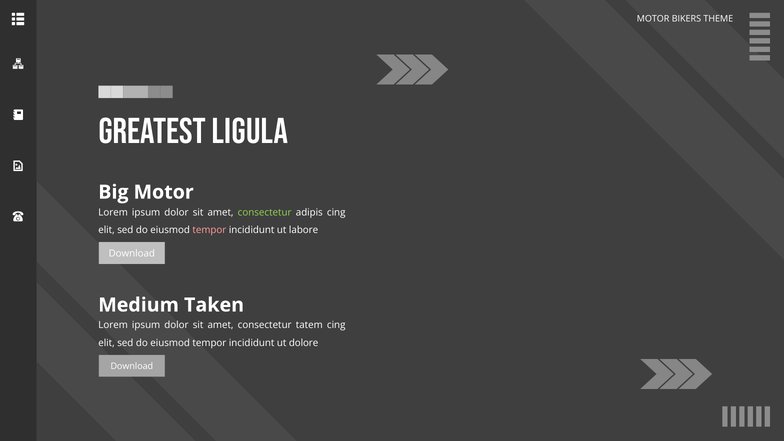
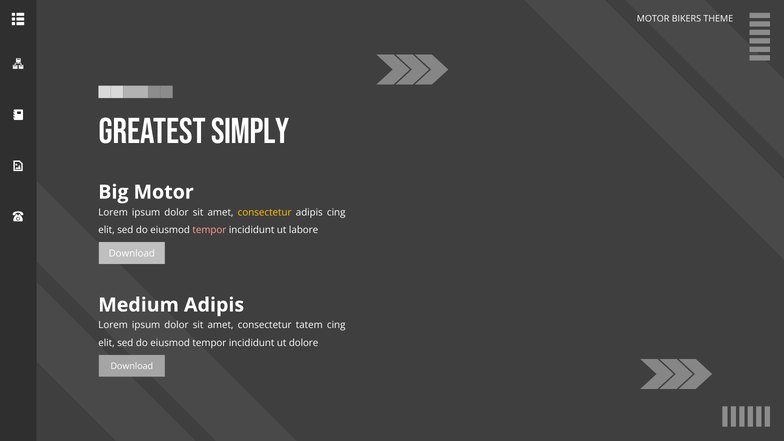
Ligula: Ligula -> Simply (250, 132)
consectetur colour: light green -> yellow (265, 212)
Medium Taken: Taken -> Adipis (214, 305)
